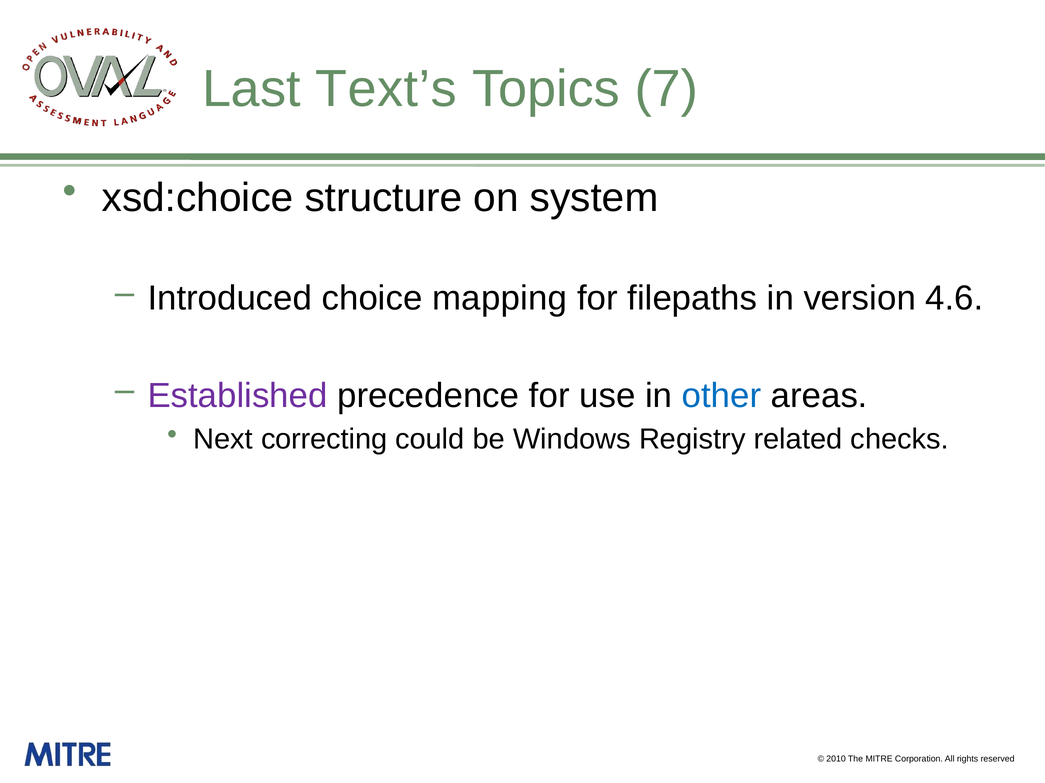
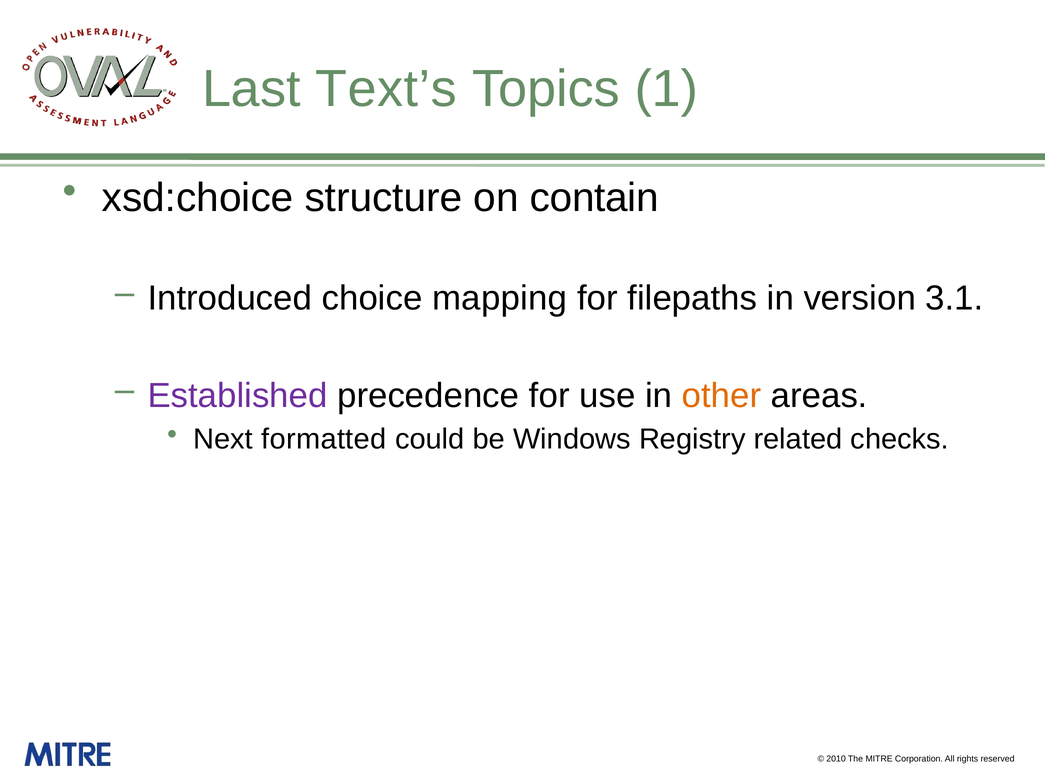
7: 7 -> 1 (666, 89)
system: system -> contain (594, 198)
4.6: 4.6 -> 3.1 (954, 299)
other colour: blue -> orange (721, 396)
correcting: correcting -> formatted (324, 440)
